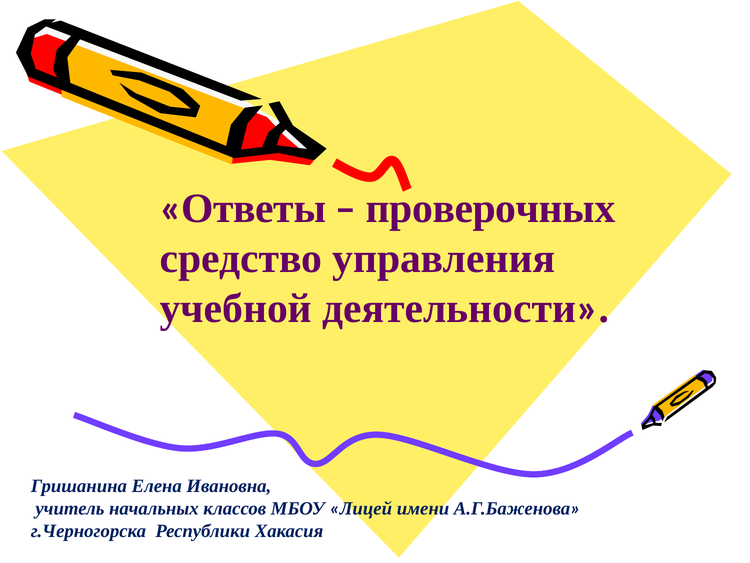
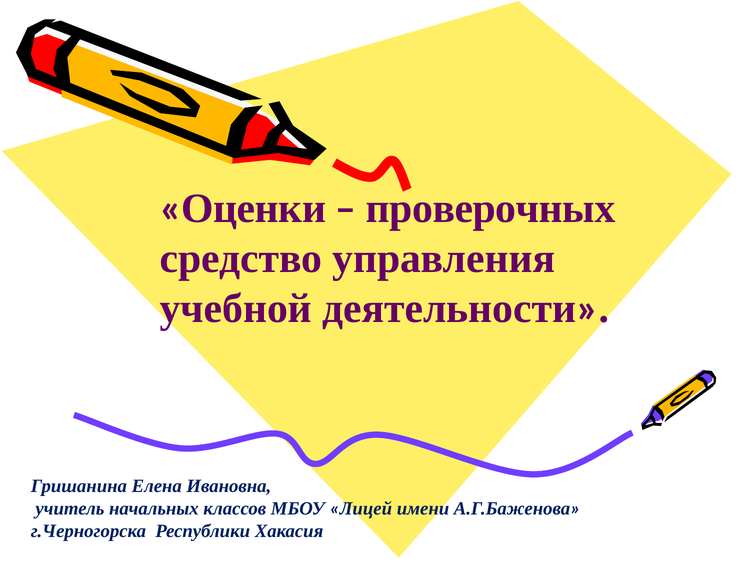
Ответы: Ответы -> Оценки (254, 208)
